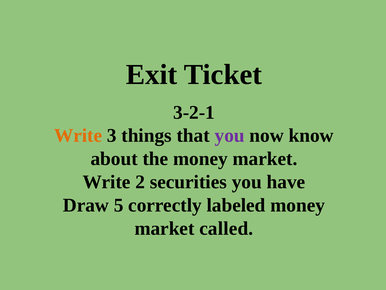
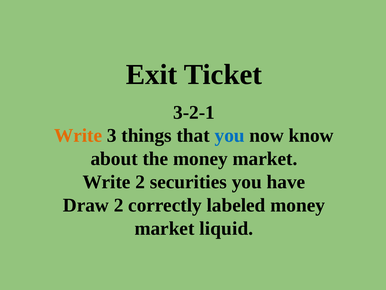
you colour: purple -> blue (230, 135)
Draw 5: 5 -> 2 (119, 205)
called: called -> liquid (226, 228)
